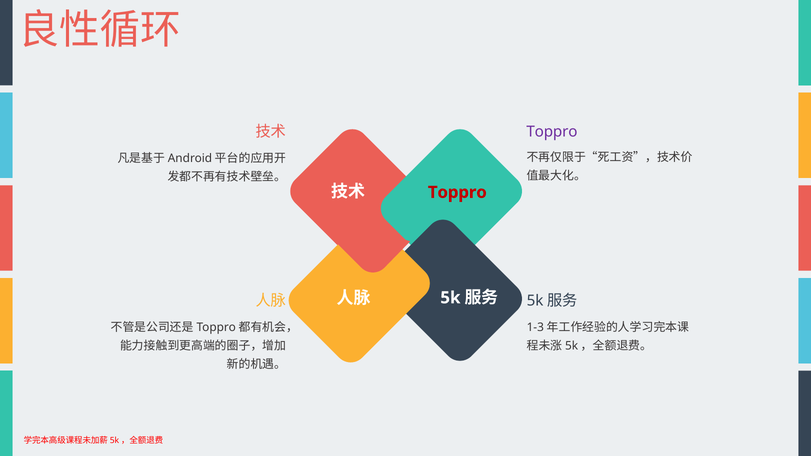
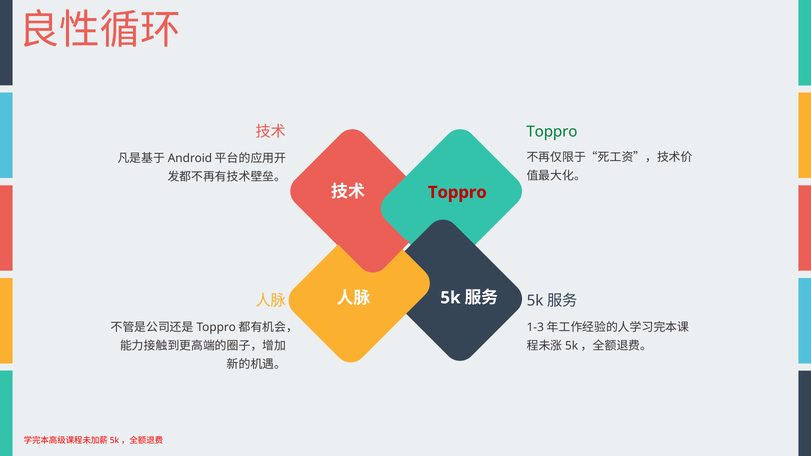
Toppro colour: purple -> green (552, 132)
